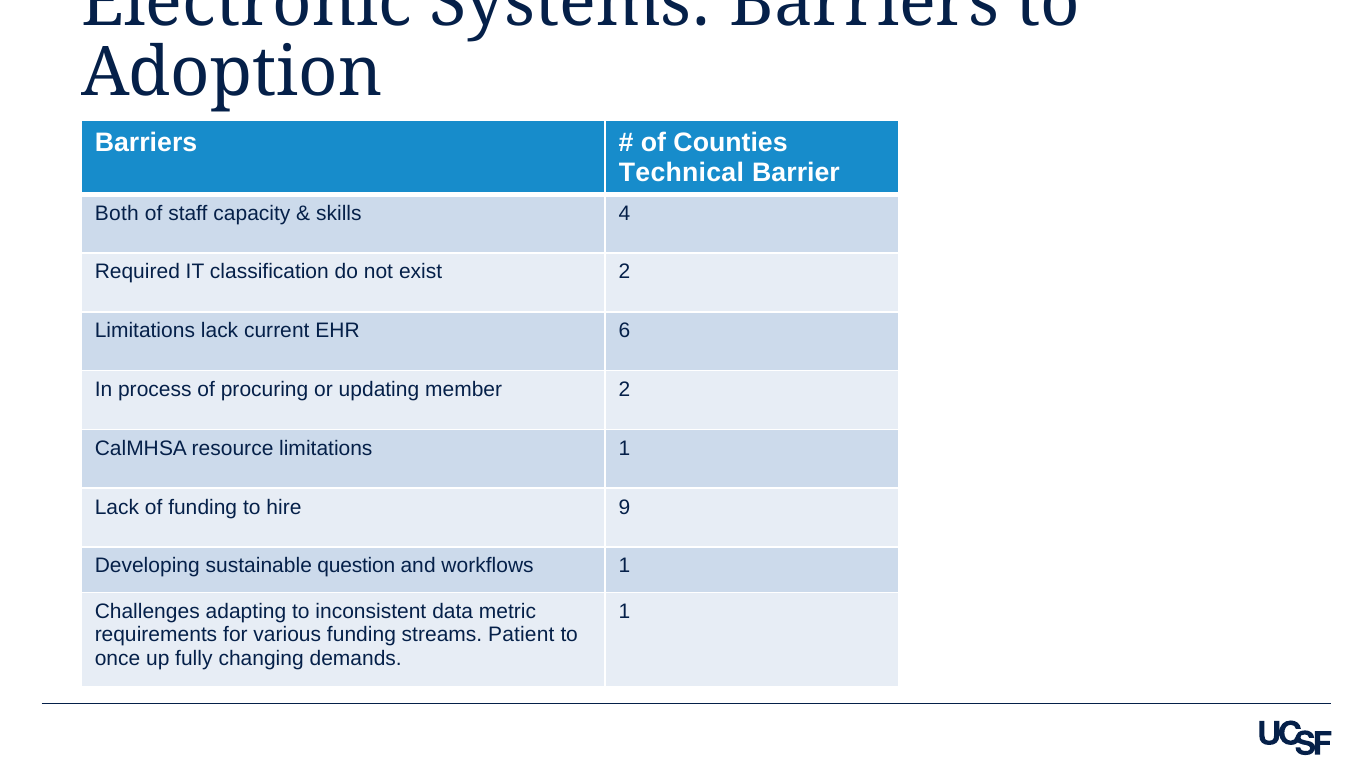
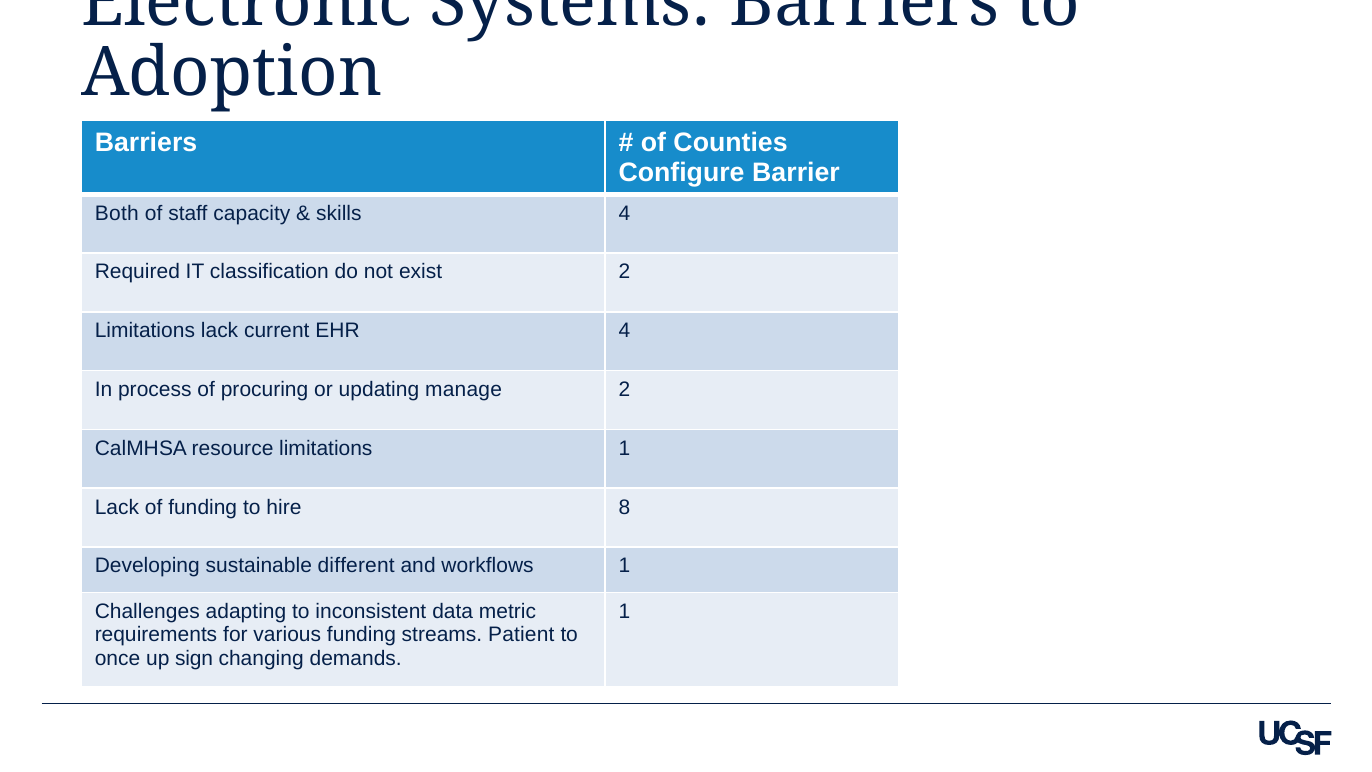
Technical: Technical -> Configure (682, 173)
EHR 6: 6 -> 4 (624, 331)
member: member -> manage (464, 389)
9: 9 -> 8 (624, 507)
question: question -> different (356, 566)
fully: fully -> sign (194, 658)
